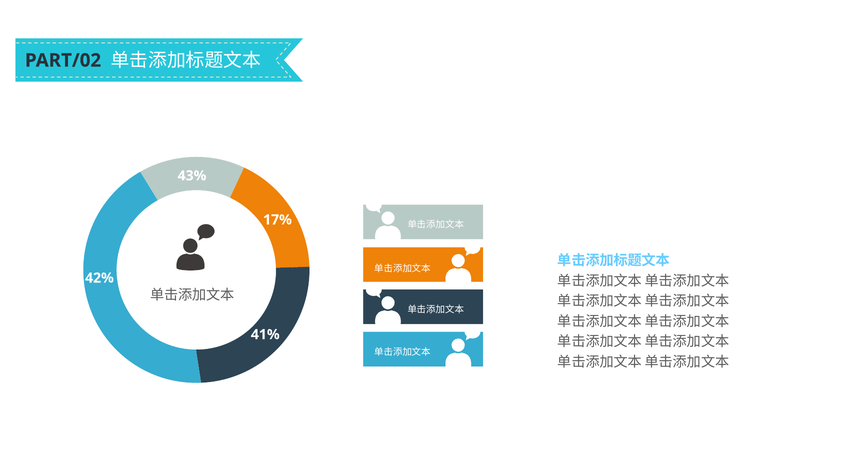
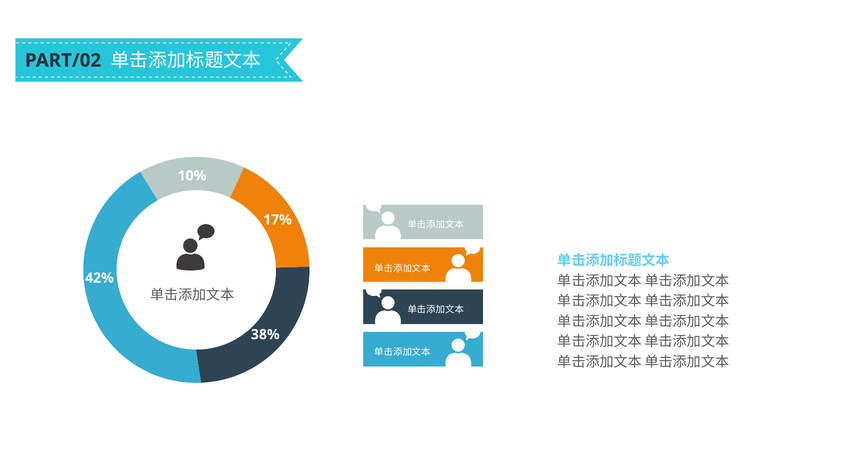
43%: 43% -> 10% (192, 176)
41%: 41% -> 38% (265, 334)
